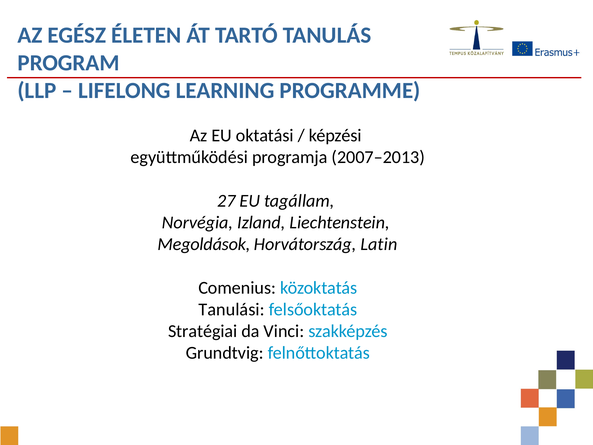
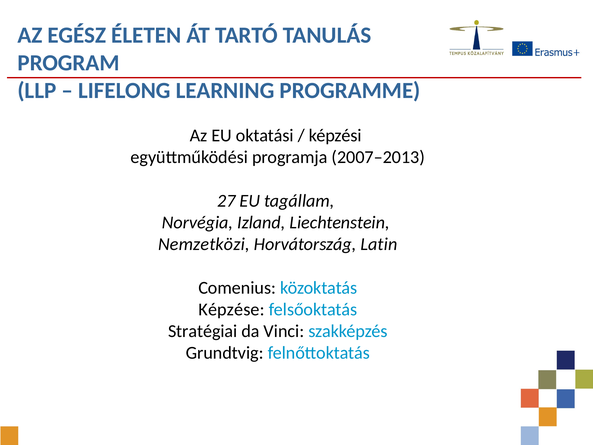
Megoldások: Megoldások -> Nemzetközi (204, 244)
Tanulási: Tanulási -> Képzése (232, 309)
